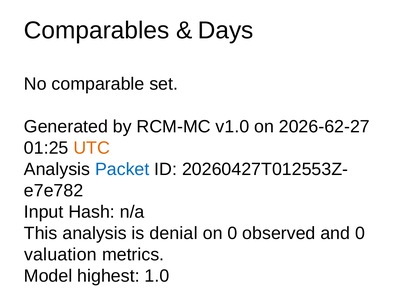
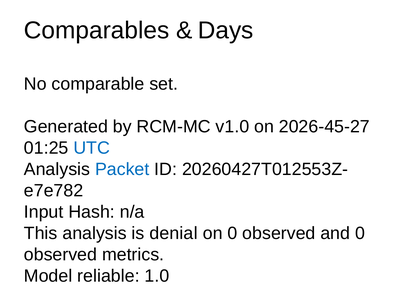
2026-62-27: 2026-62-27 -> 2026-45-27 (324, 127)
UTC colour: orange -> blue (92, 148)
valuation: valuation -> observed (60, 255)
highest: highest -> reliable (108, 276)
